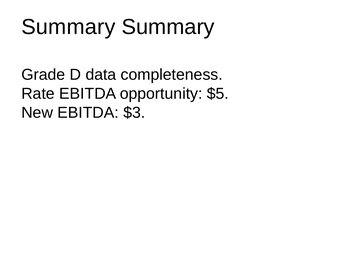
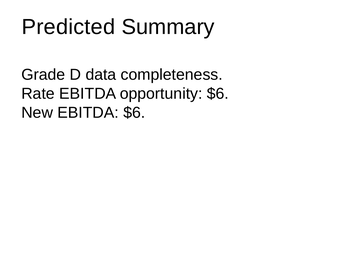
Summary: Summary -> Predicted (68, 27)
opportunity $5: $5 -> $6 (218, 94)
EBITDA $3: $3 -> $6 (134, 113)
